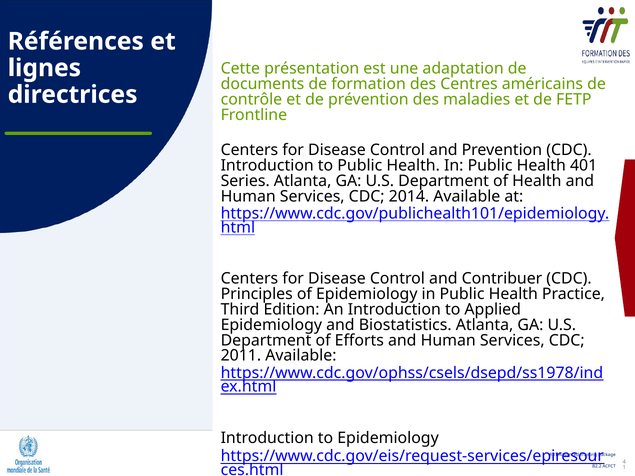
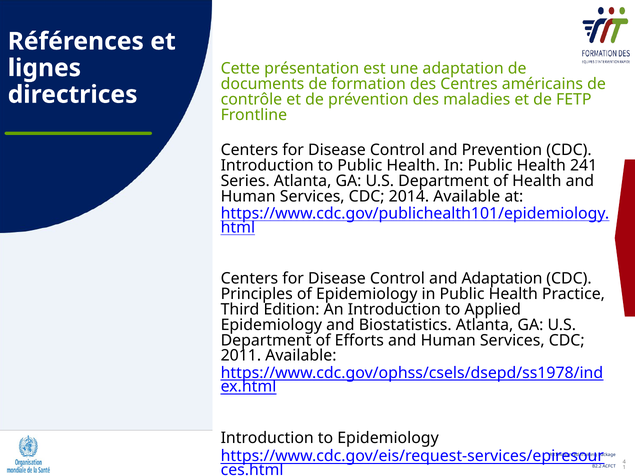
401: 401 -> 241 (584, 166)
and Contribuer: Contribuer -> Adaptation (502, 279)
